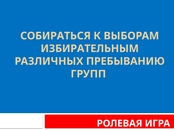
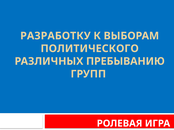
СОБИРАТЬСЯ: СОБИРАТЬСЯ -> РАЗРАБОТКУ (55, 36)
ИЗБИРАТЕЛЬНЫМ: ИЗБИРАТЕЛЬНЫМ -> ПОЛИТИЧЕСКОГО (90, 49)
